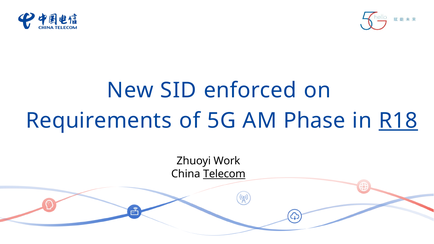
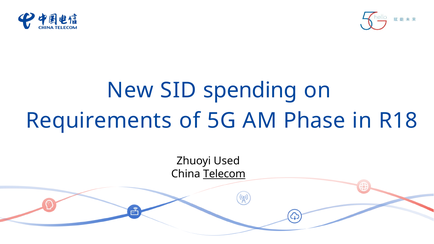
enforced: enforced -> spending (250, 90)
R18 underline: present -> none (398, 121)
Work: Work -> Used (227, 161)
